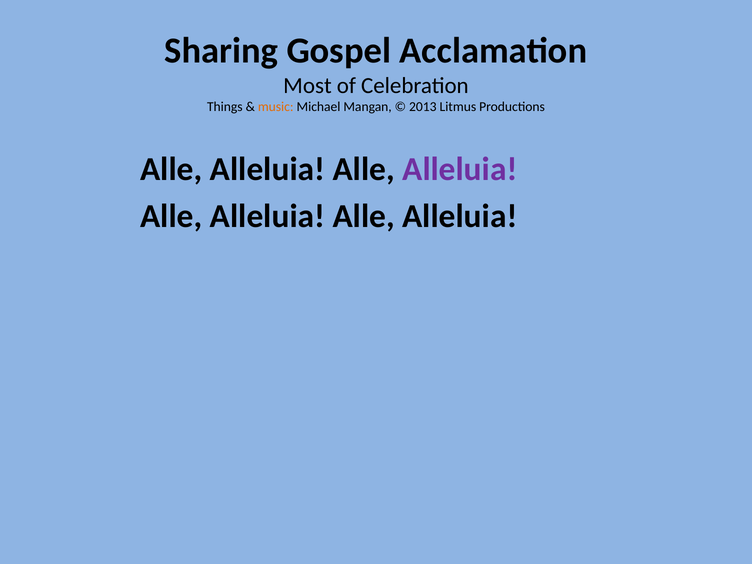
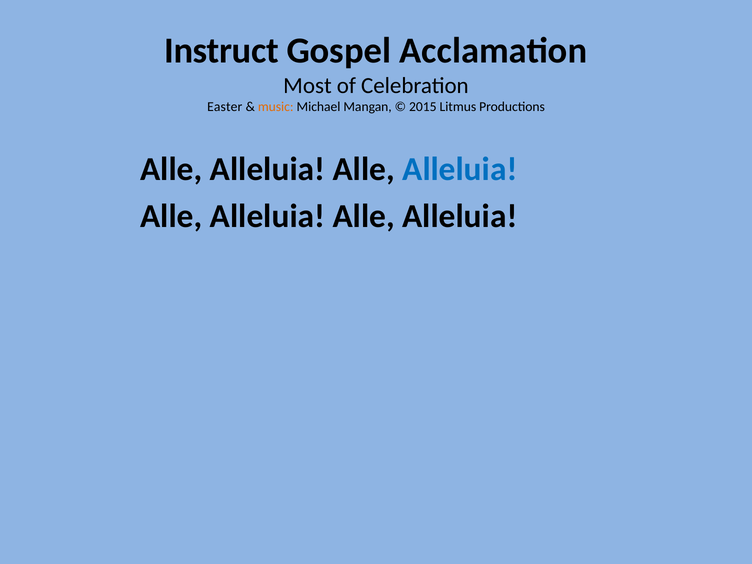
Sharing: Sharing -> Instruct (221, 51)
Things: Things -> Easter (225, 107)
2013: 2013 -> 2015 (423, 107)
Alleluia colour: purple -> blue (460, 169)
